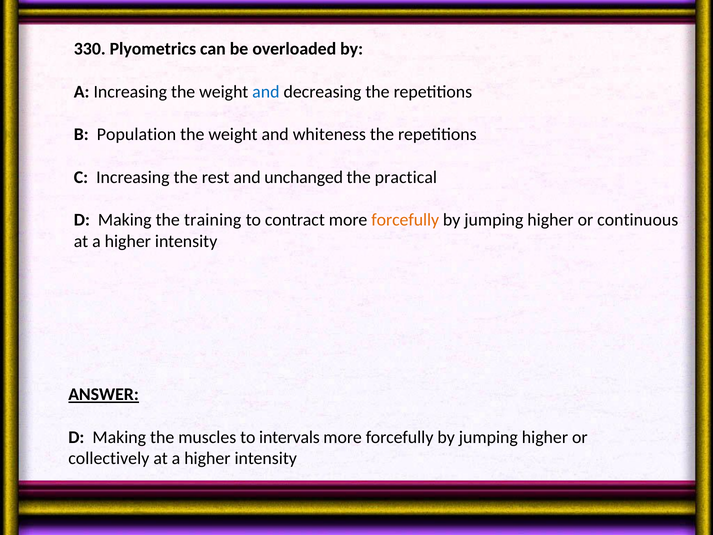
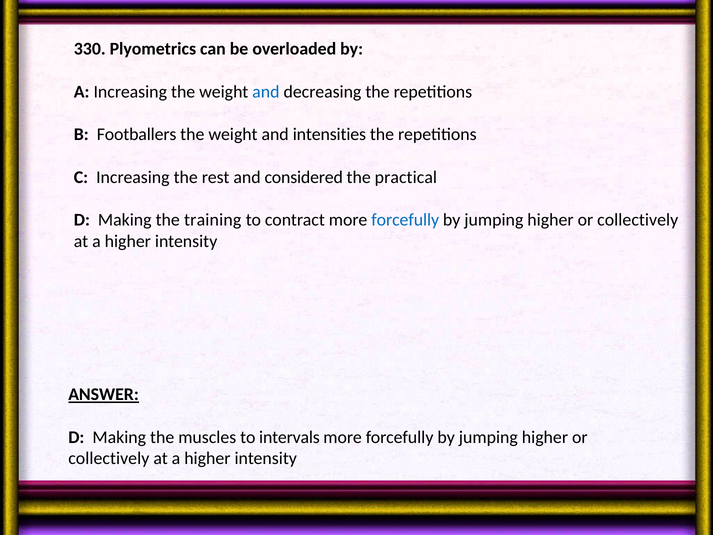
Population: Population -> Footballers (137, 134)
whiteness: whiteness -> intensities (329, 134)
unchanged: unchanged -> considered (304, 177)
forcefully colour: orange -> blue (405, 220)
continuous: continuous -> collectively (638, 220)
